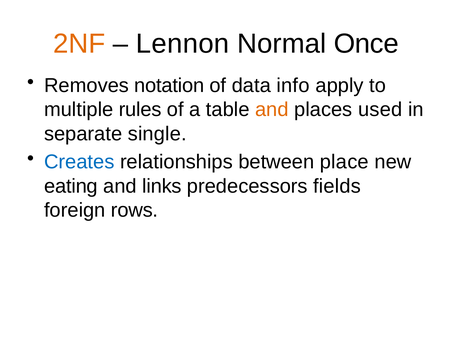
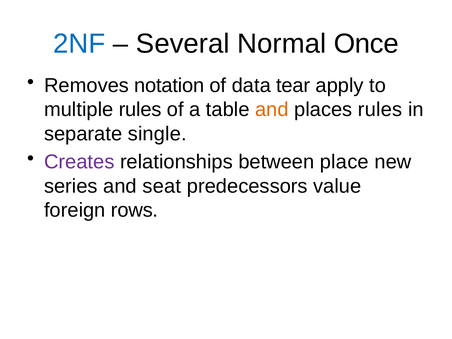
2NF colour: orange -> blue (79, 44)
Lennon: Lennon -> Several (183, 44)
info: info -> tear (293, 86)
places used: used -> rules (380, 110)
Creates colour: blue -> purple (79, 162)
eating: eating -> series (71, 186)
links: links -> seat (162, 186)
fields: fields -> value (337, 186)
